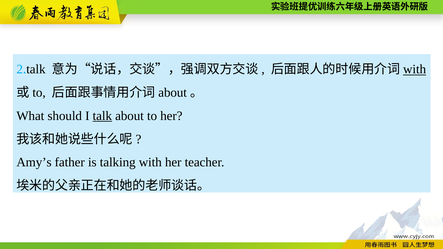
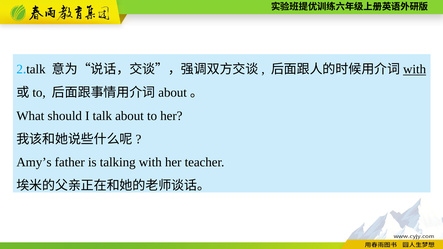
talk underline: present -> none (102, 116)
